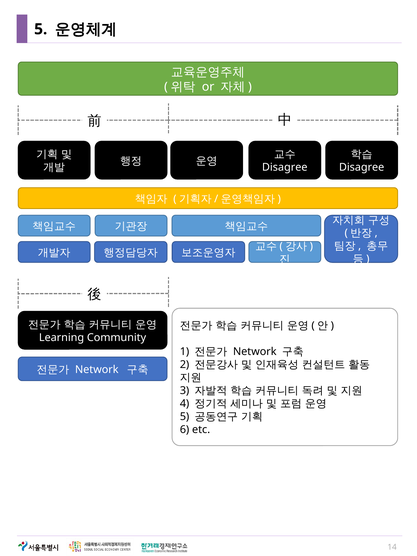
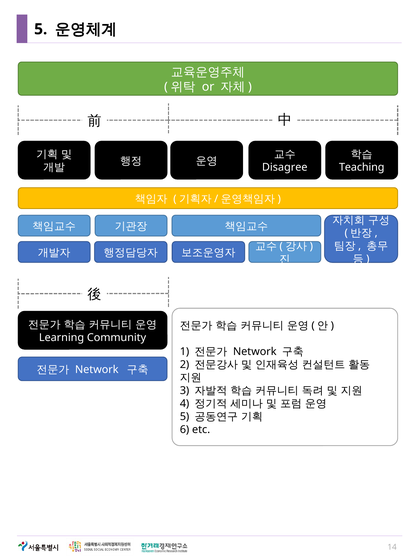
Disagree: Disagree -> Teaching (362, 167)
